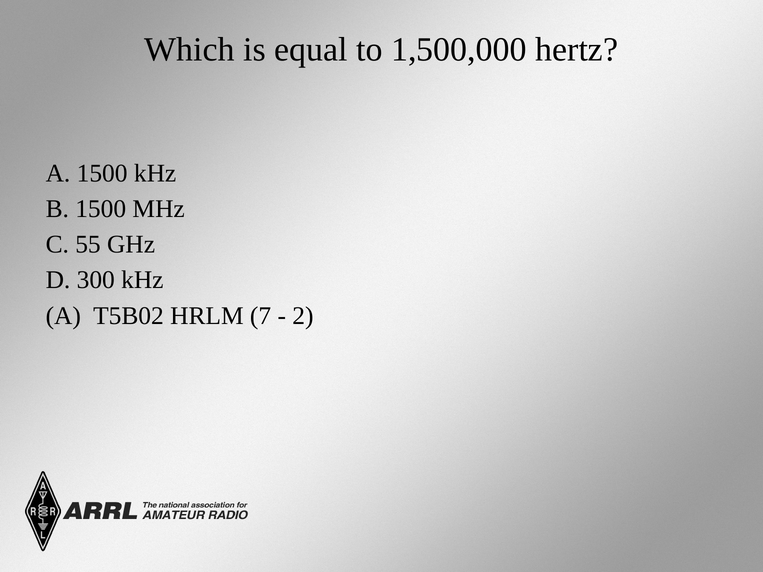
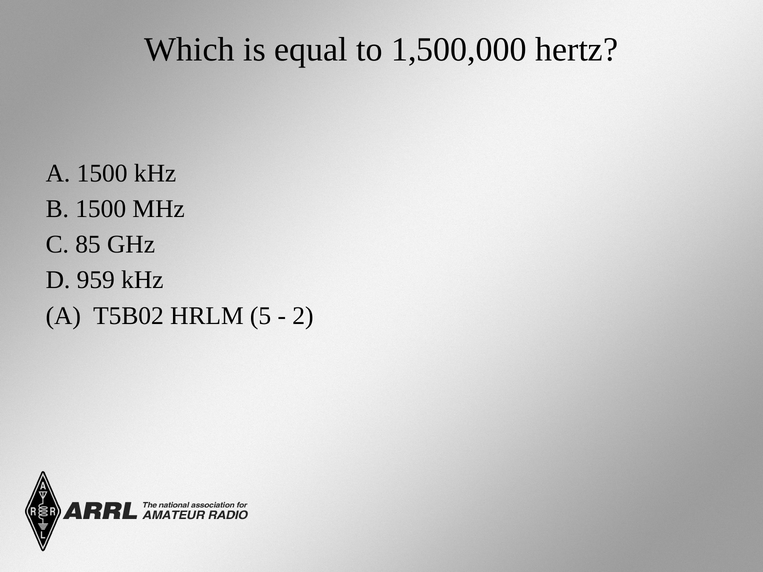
55: 55 -> 85 (88, 245)
300: 300 -> 959 (96, 280)
7: 7 -> 5 (261, 316)
